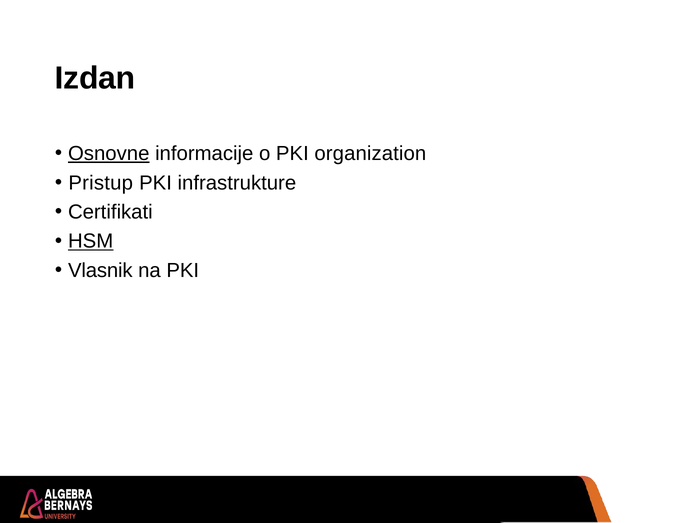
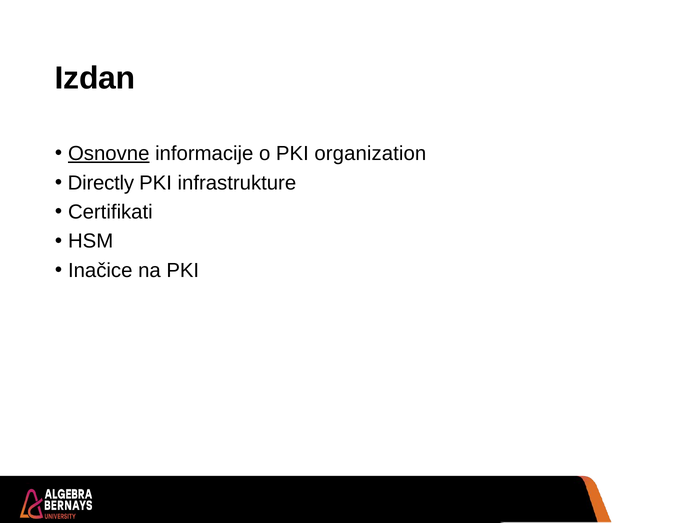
Pristup: Pristup -> Directly (101, 183)
HSM underline: present -> none (91, 242)
Vlasnik: Vlasnik -> Inačice (100, 271)
